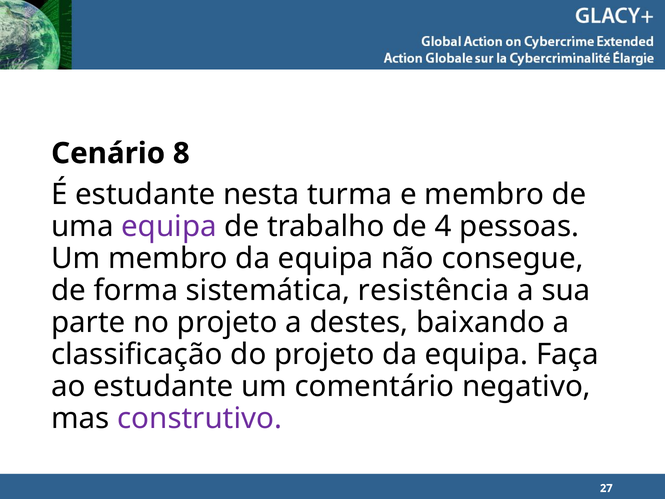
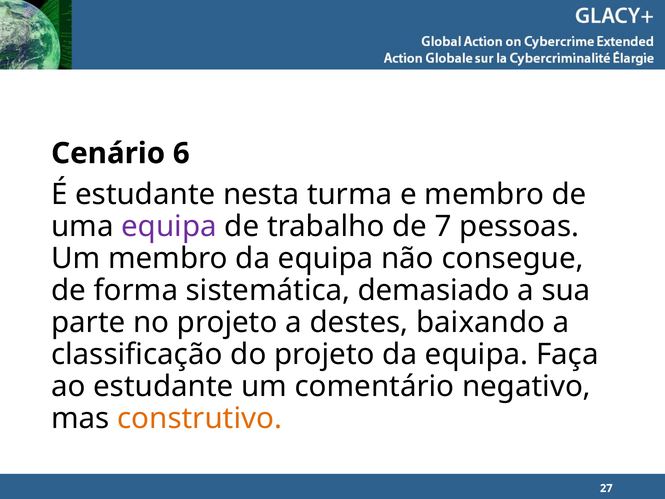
8: 8 -> 6 (181, 153)
4: 4 -> 7 (443, 226)
resistência: resistência -> demasiado (434, 290)
construtivo colour: purple -> orange (200, 418)
